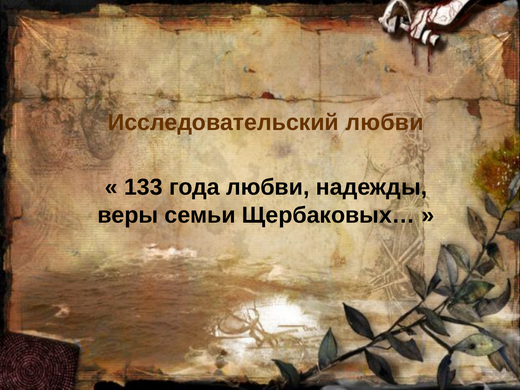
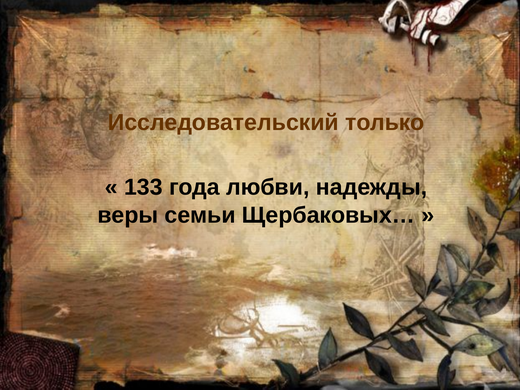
Исследовательский любви: любви -> только (385, 123)
